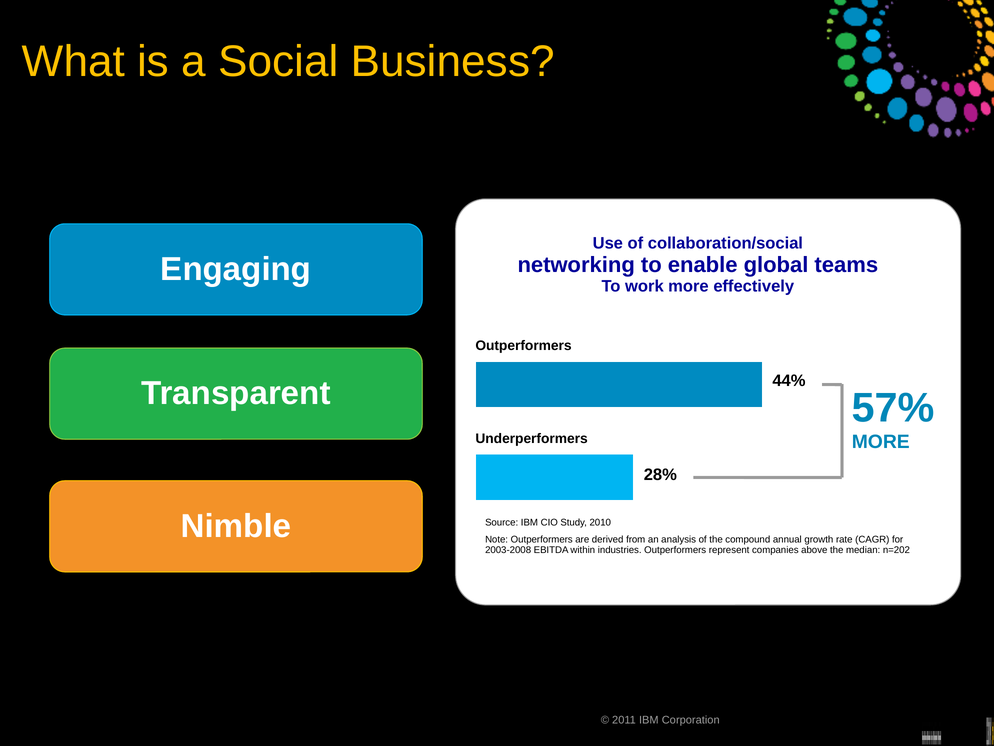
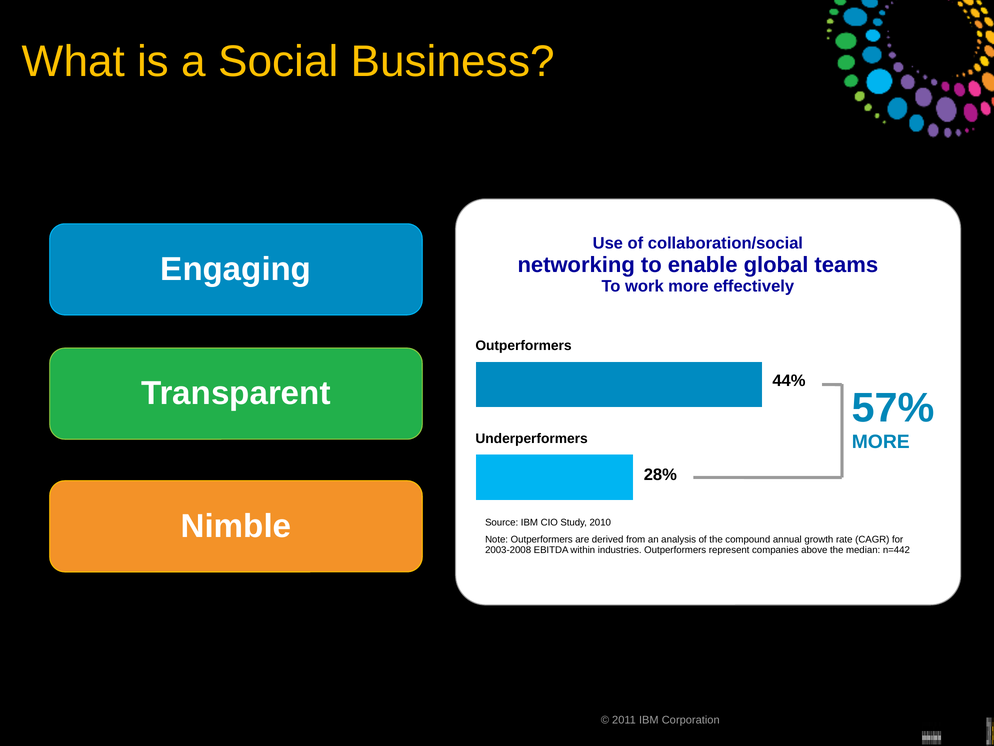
n=202: n=202 -> n=442 (896, 550)
